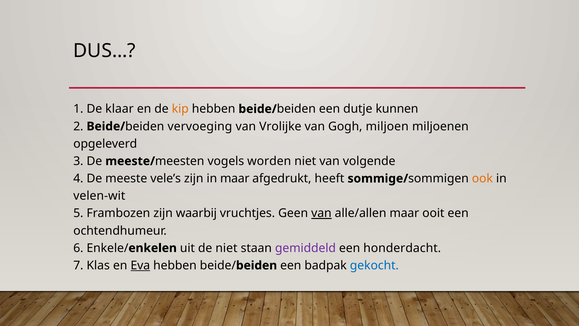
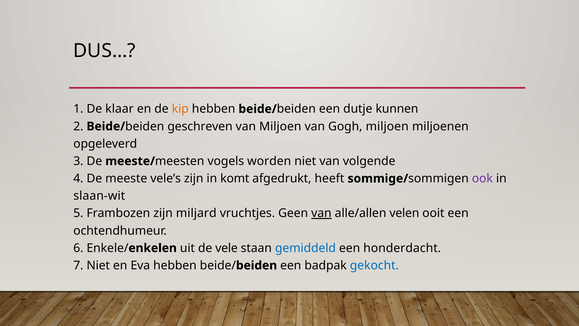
vervoeging: vervoeging -> geschreven (200, 126)
van Vrolijke: Vrolijke -> Miljoen (280, 126)
in maar: maar -> komt (235, 178)
ook colour: orange -> purple (482, 178)
velen-wit: velen-wit -> slaan-wit (99, 196)
waarbij: waarbij -> miljard (196, 213)
alle/allen maar: maar -> velen (404, 213)
de niet: niet -> vele (227, 248)
gemiddeld colour: purple -> blue (305, 248)
7 Klas: Klas -> Niet (98, 265)
Eva underline: present -> none (140, 265)
